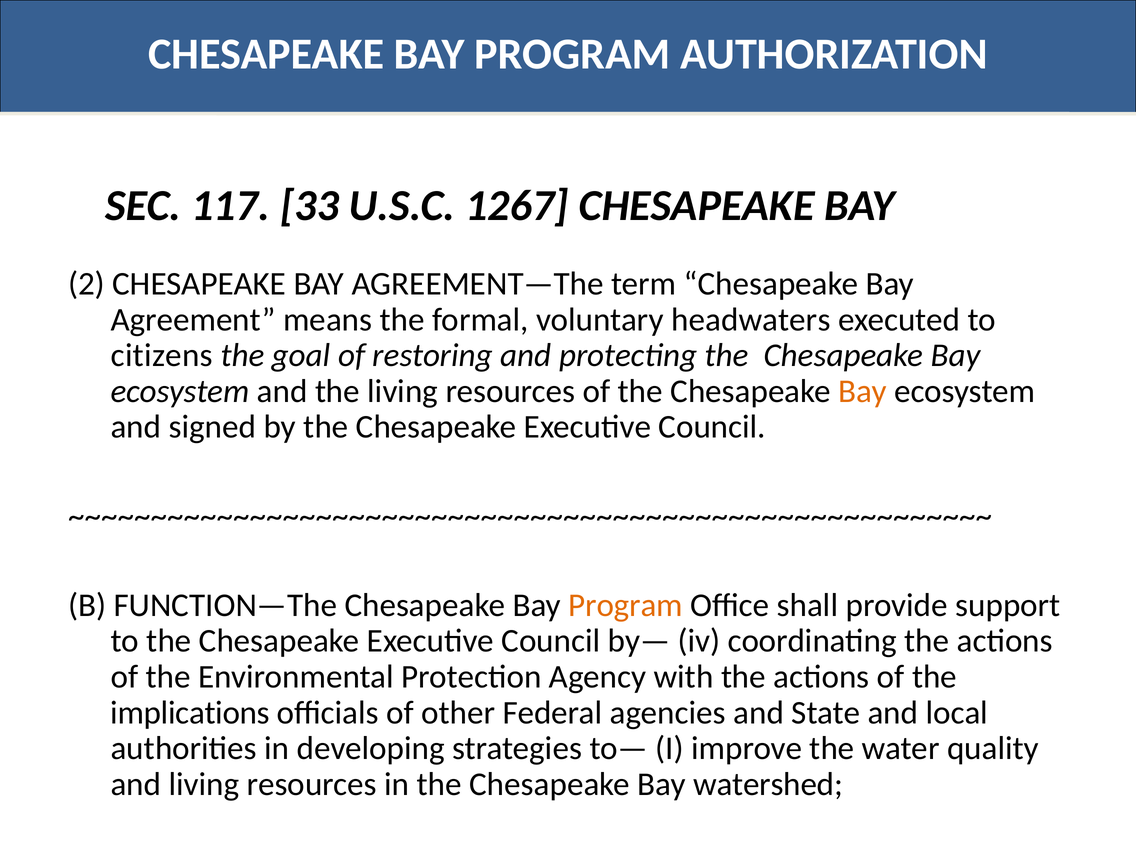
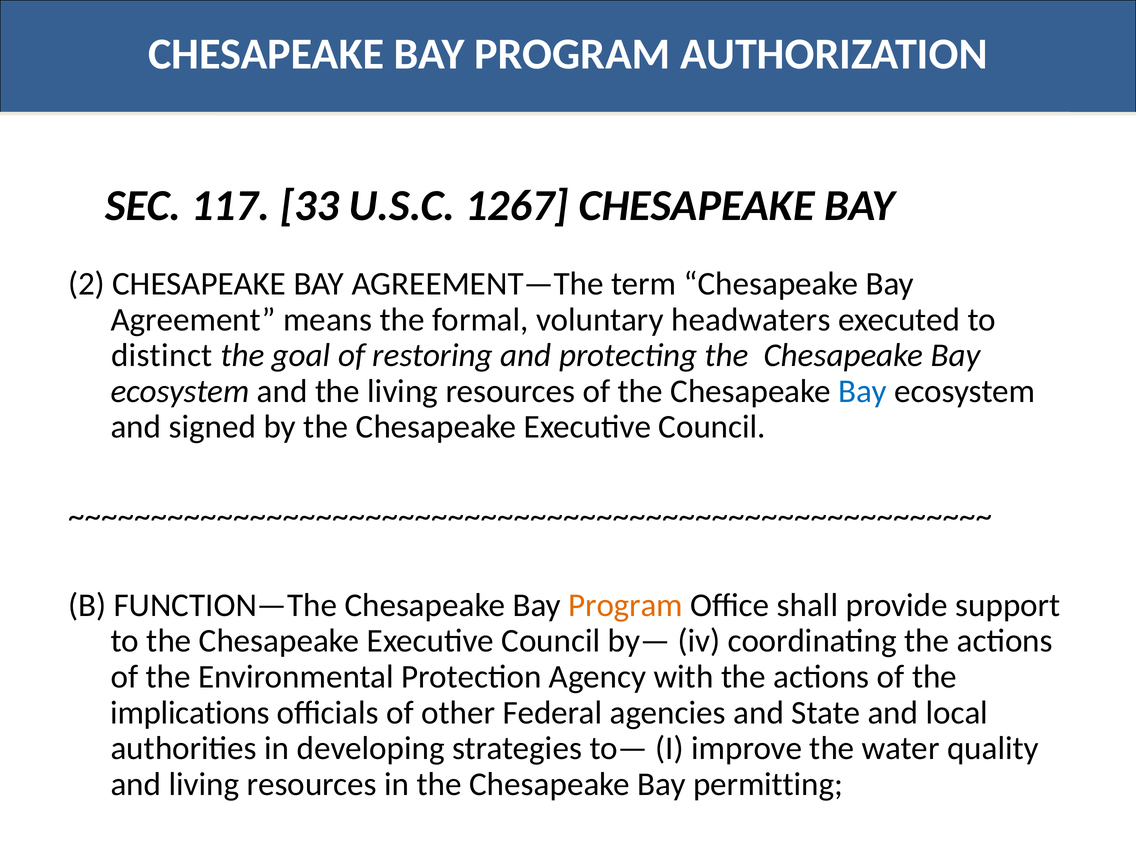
citizens: citizens -> distinct (162, 355)
Bay colour: orange -> blue (863, 391)
watershed: watershed -> permitting (768, 784)
